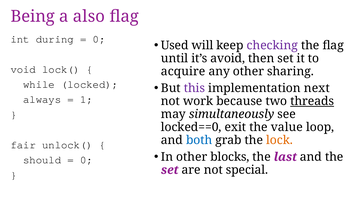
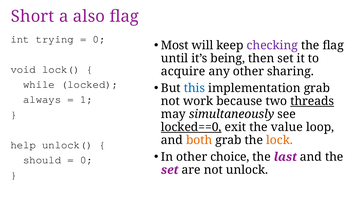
Being: Being -> Short (33, 16)
during: during -> trying (55, 39)
Used: Used -> Most (175, 46)
avoid: avoid -> being (228, 59)
this colour: purple -> blue (194, 88)
implementation next: next -> grab (317, 88)
locked==0 underline: none -> present (191, 128)
both colour: blue -> orange (199, 141)
fair: fair -> help (23, 145)
blocks: blocks -> choice (230, 157)
special: special -> unlock (247, 170)
